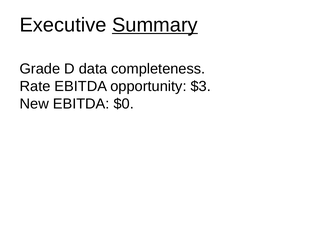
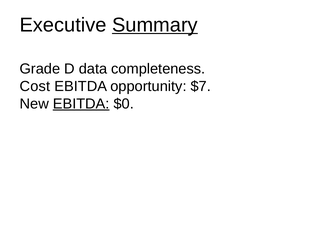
Rate: Rate -> Cost (35, 86)
$3: $3 -> $7 (201, 86)
EBITDA underline: none -> present (81, 104)
